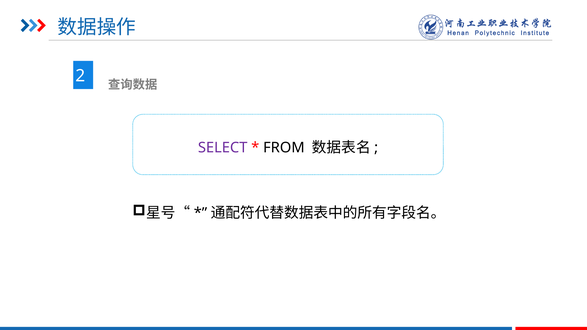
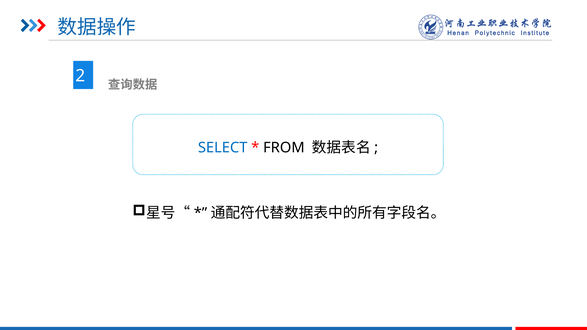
SELECT colour: purple -> blue (223, 148)
